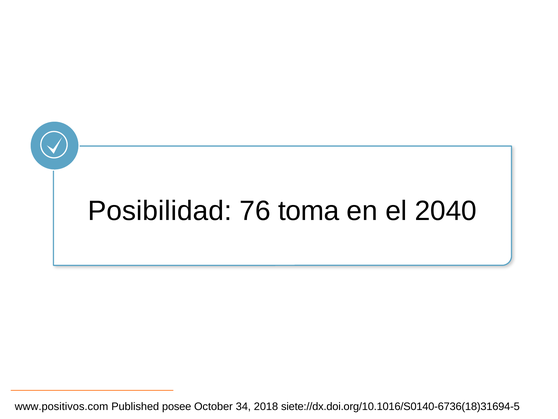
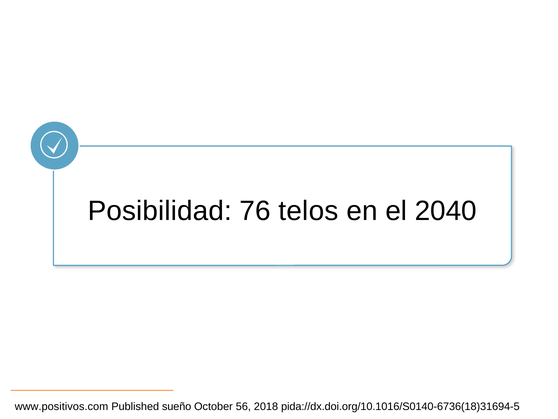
toma: toma -> telos (308, 211)
posee: posee -> sueño (177, 406)
34: 34 -> 56 (243, 406)
siete://dx.doi.org/10.1016/S0140-6736(18)31694-5: siete://dx.doi.org/10.1016/S0140-6736(18)31694-5 -> pida://dx.doi.org/10.1016/S0140-6736(18)31694-5 (400, 406)
